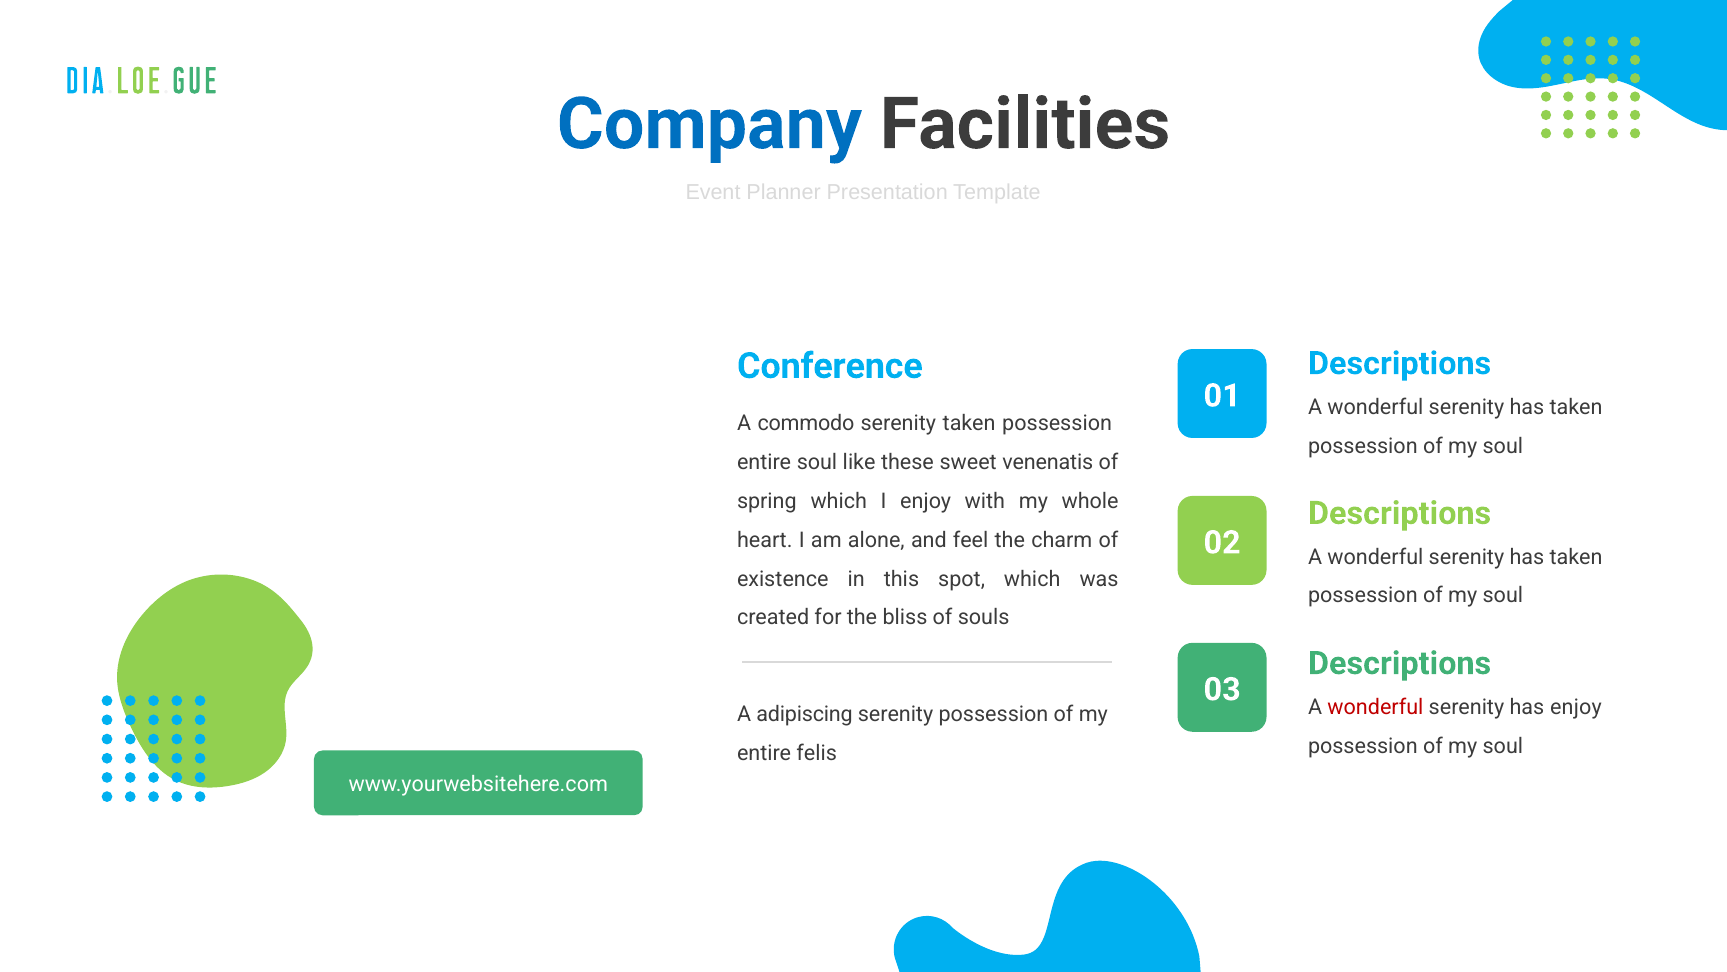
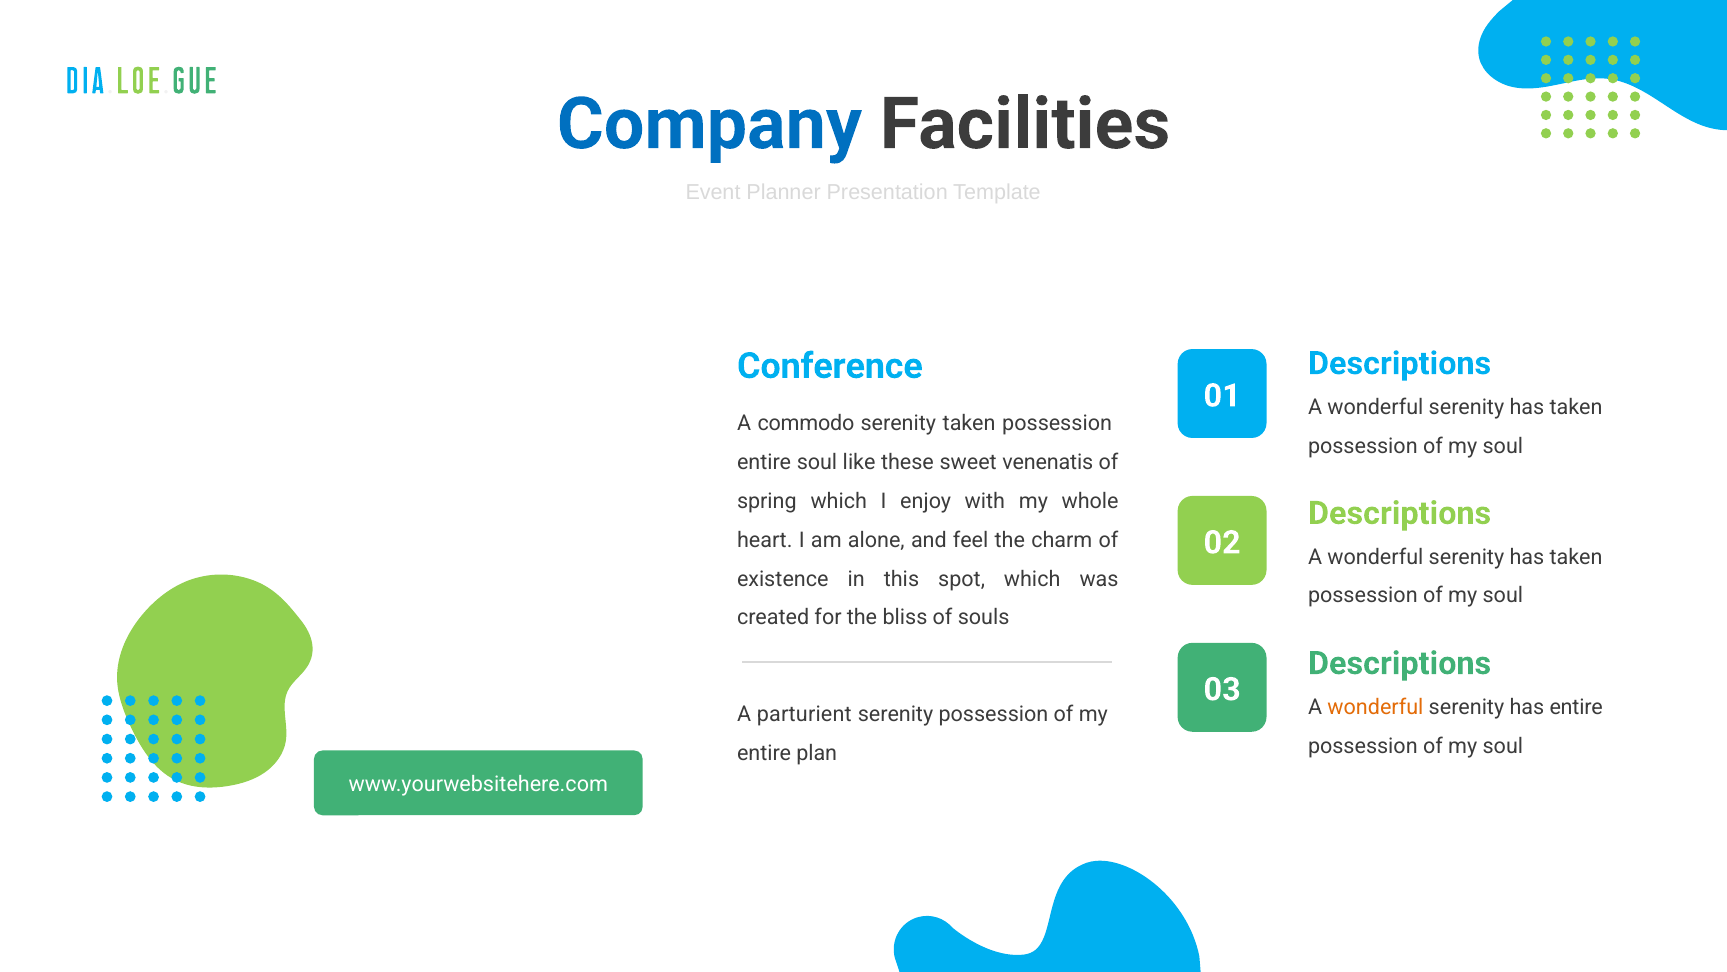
wonderful colour: red -> orange (1375, 707)
has enjoy: enjoy -> entire (1576, 707)
adipiscing: adipiscing -> parturient (804, 714)
felis: felis -> plan (817, 753)
